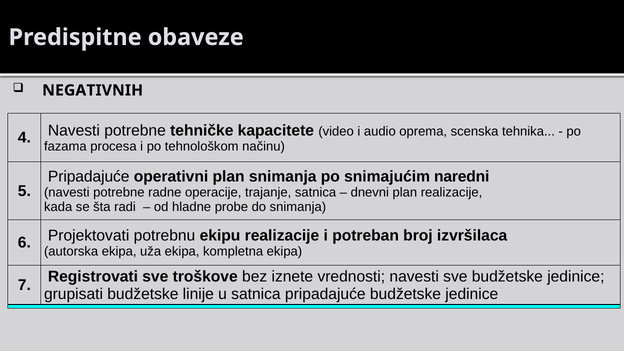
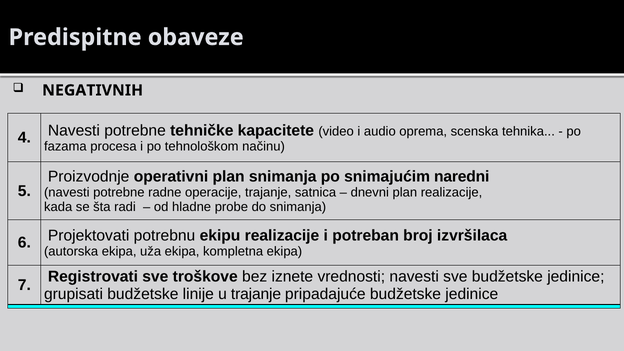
Pripadajuće: Pripadajuće -> Proizvodnje (89, 177)
u satnica: satnica -> trajanje (256, 294)
